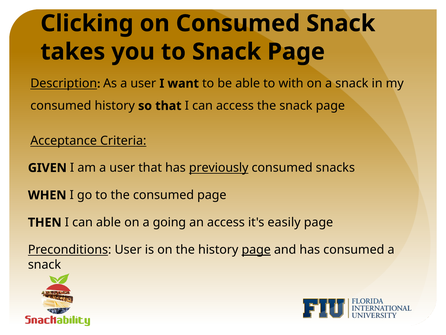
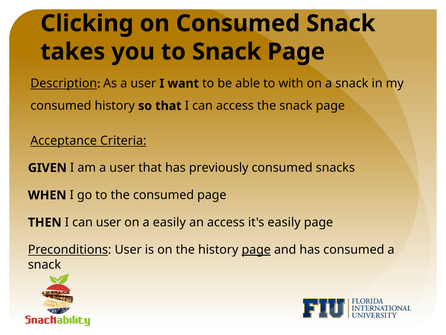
previously underline: present -> none (219, 168)
can able: able -> user (109, 222)
a going: going -> easily (169, 222)
